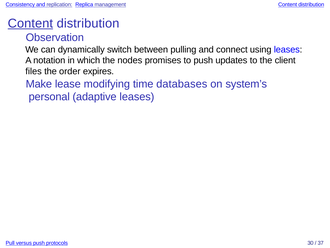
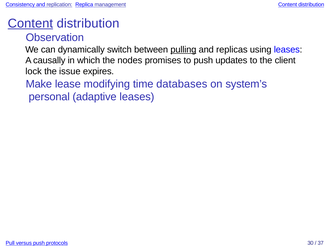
pulling underline: none -> present (183, 49)
connect: connect -> replicas (232, 49)
notation: notation -> causally (49, 60)
files: files -> lock (34, 71)
order: order -> issue (70, 71)
